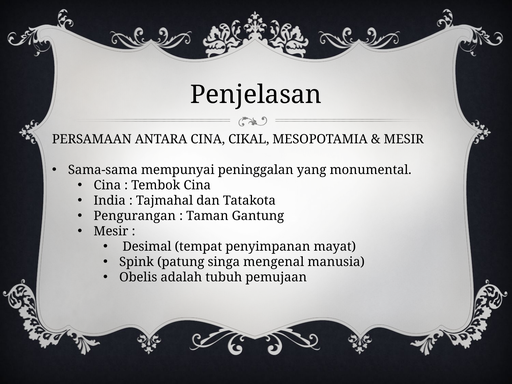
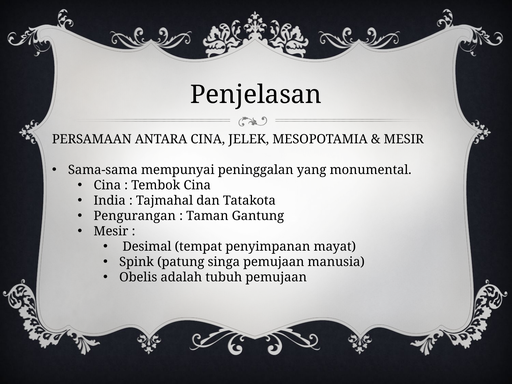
CIKAL: CIKAL -> JELEK (249, 139)
singa mengenal: mengenal -> pemujaan (274, 262)
